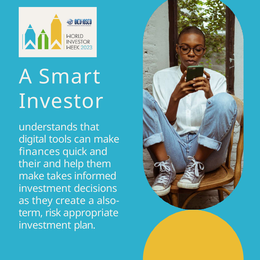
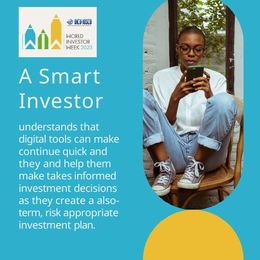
finances: finances -> continue (40, 152)
their: their -> they (30, 164)
